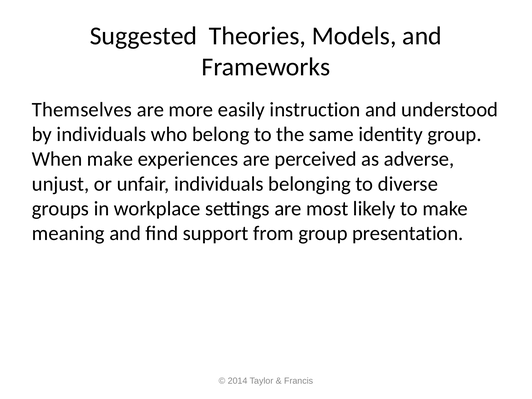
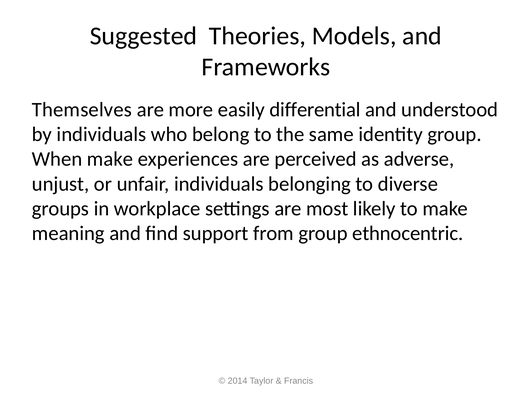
instruction: instruction -> differential (315, 110)
presentation: presentation -> ethnocentric (408, 233)
